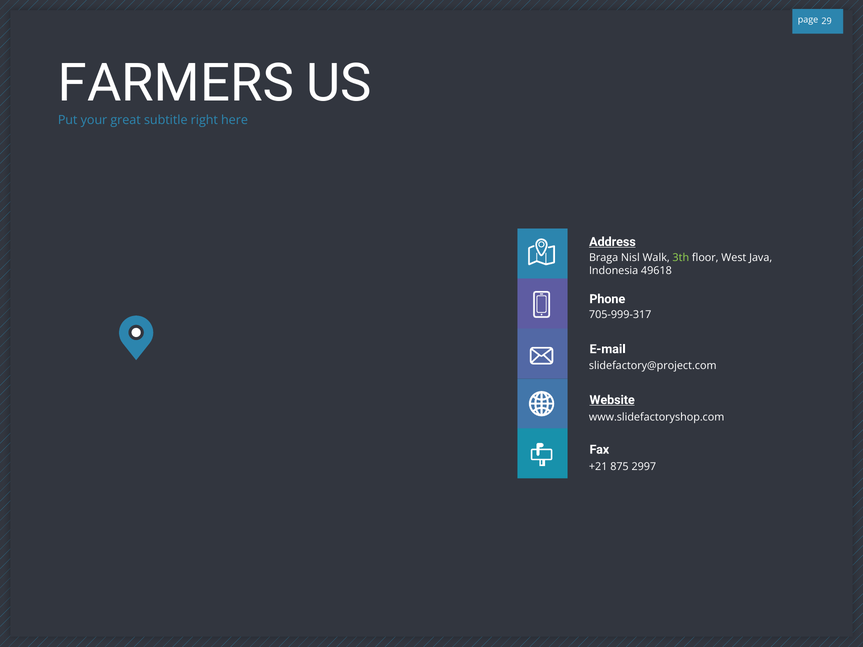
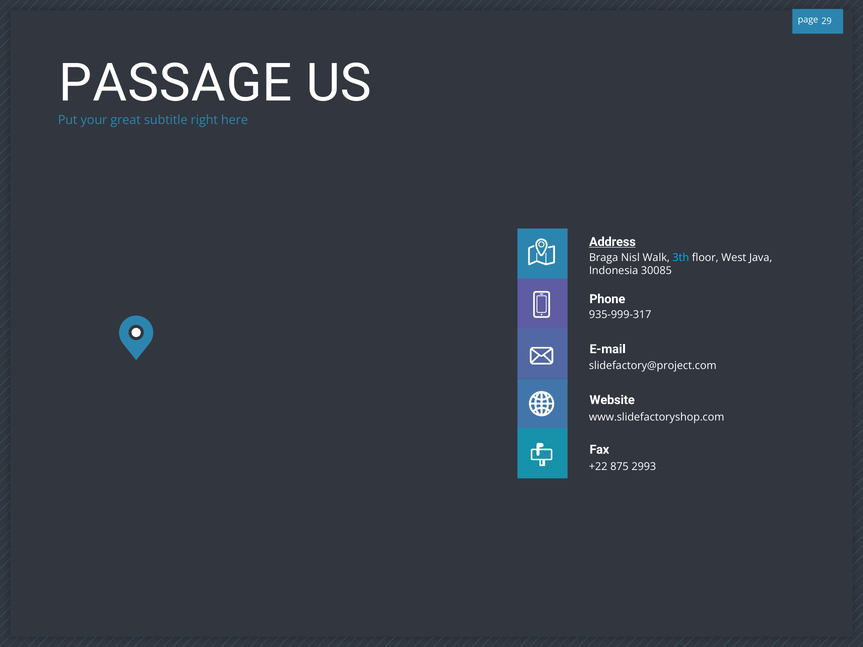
FARMERS: FARMERS -> PASSAGE (176, 84)
3th colour: light green -> light blue (681, 258)
49618: 49618 -> 30085 (656, 271)
705-999-317: 705-999-317 -> 935-999-317 (620, 315)
Website underline: present -> none (612, 400)
+21: +21 -> +22 (598, 467)
2997: 2997 -> 2993 (644, 467)
